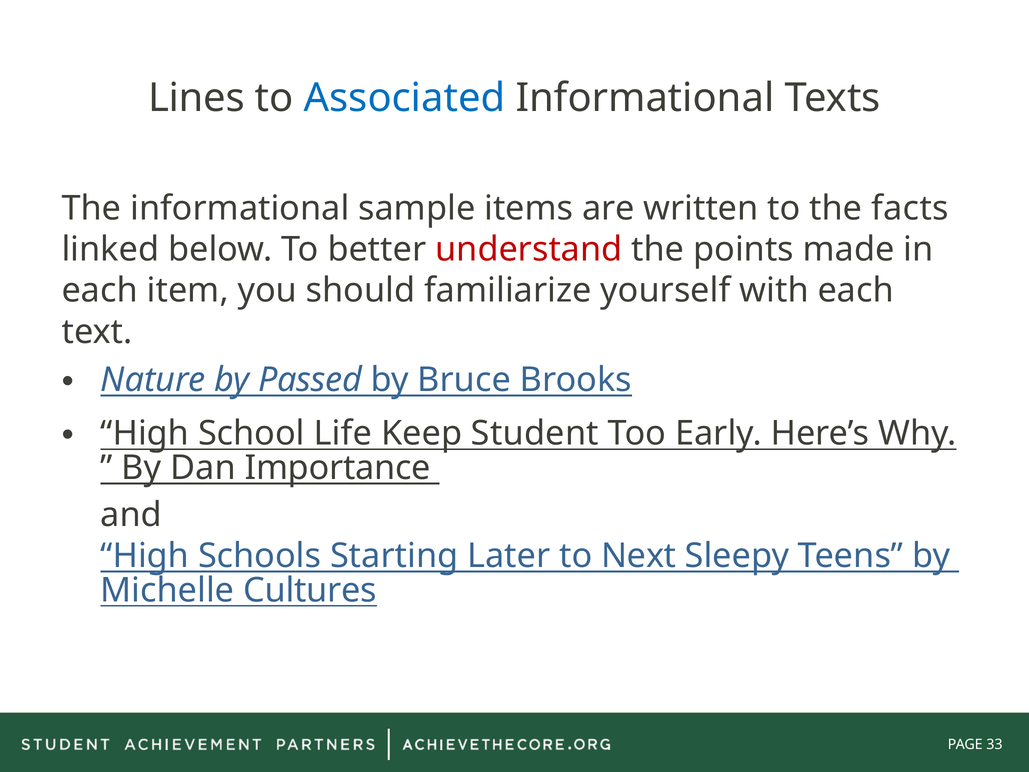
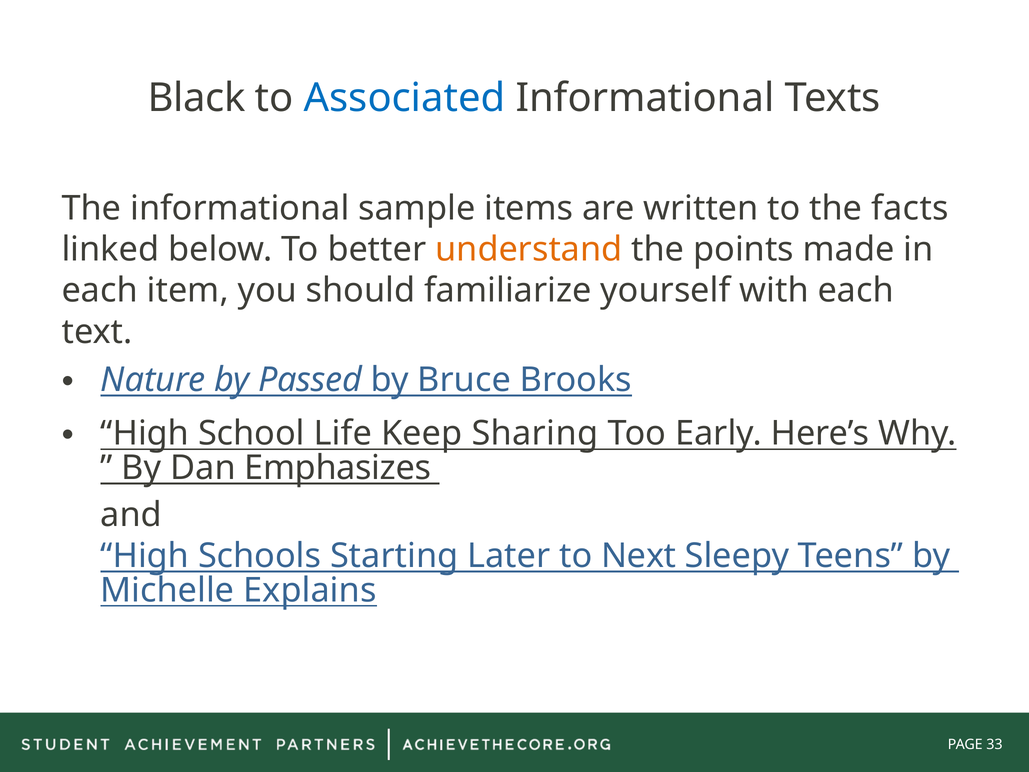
Lines: Lines -> Black (197, 98)
understand colour: red -> orange (529, 249)
Student: Student -> Sharing (535, 433)
Importance: Importance -> Emphasizes (338, 468)
Cultures: Cultures -> Explains (310, 590)
